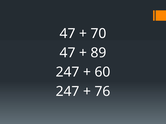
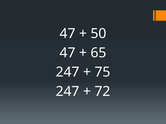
70: 70 -> 50 (98, 34)
89: 89 -> 65 (98, 53)
60: 60 -> 75 (102, 72)
76: 76 -> 72 (102, 92)
